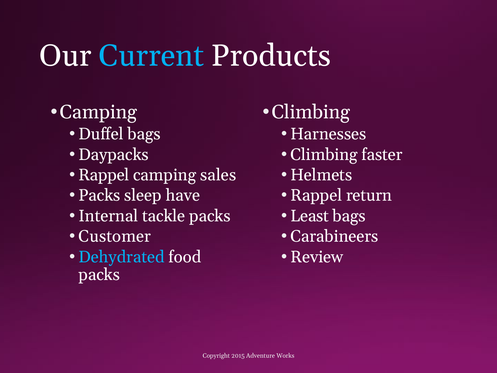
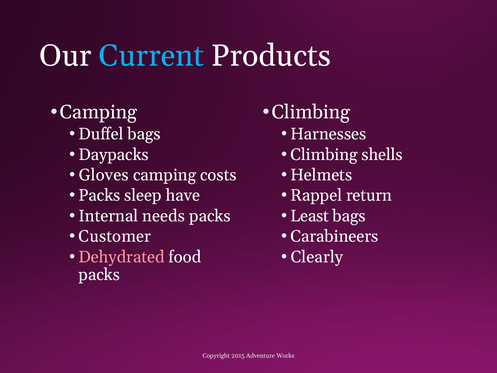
faster: faster -> shells (382, 154)
Rappel: Rappel -> Gloves (104, 175)
sales: sales -> costs (218, 175)
tackle: tackle -> needs (164, 216)
Dehydrated colour: light blue -> pink (122, 257)
Review: Review -> Clearly (317, 257)
